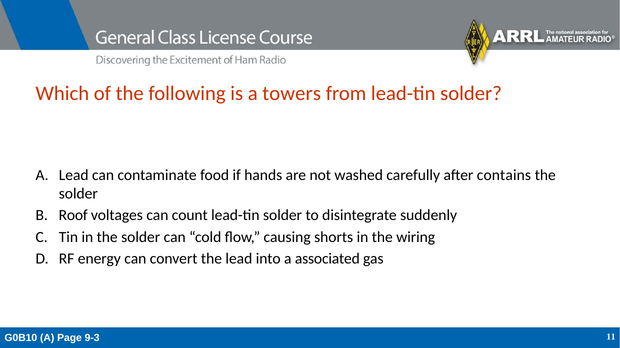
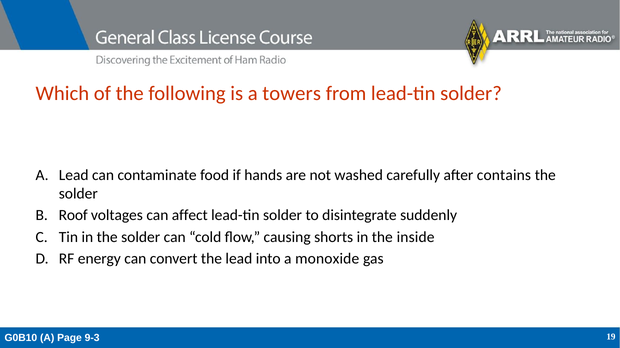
count: count -> affect (190, 216)
wiring: wiring -> inside (416, 237)
associated: associated -> monoxide (327, 259)
11: 11 -> 19 (611, 338)
